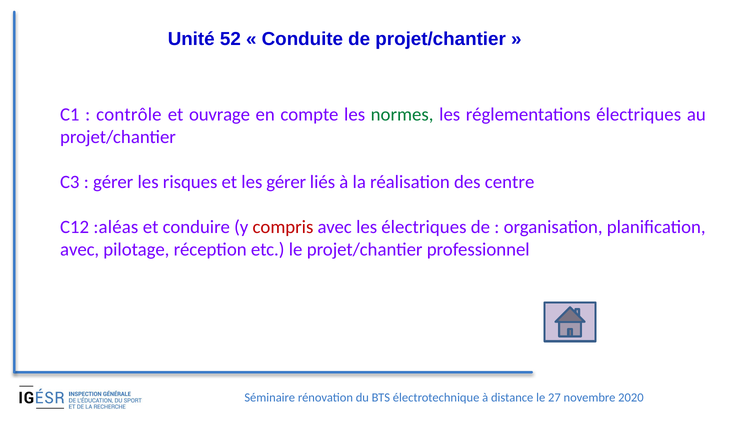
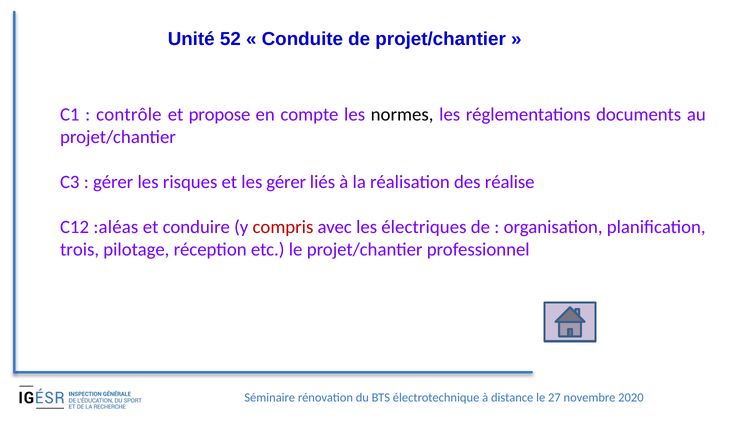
ouvrage: ouvrage -> propose (220, 114)
normes colour: green -> black (402, 114)
réglementations électriques: électriques -> documents (639, 114)
centre: centre -> réalise (510, 182)
avec: avec -> trois (80, 250)
